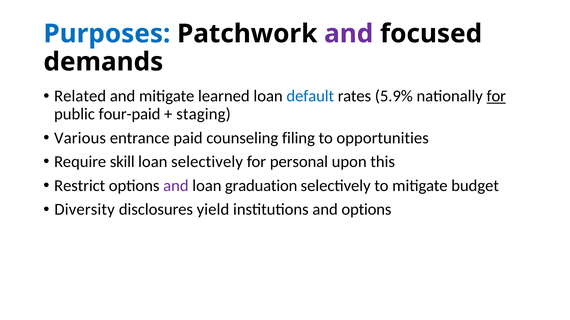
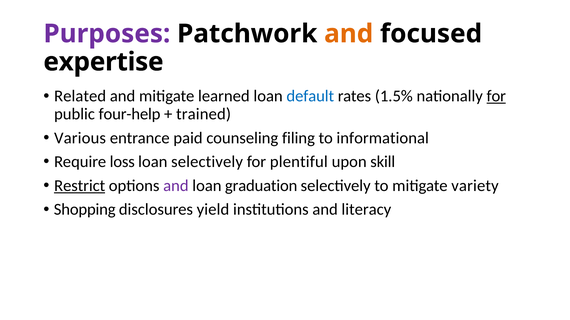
Purposes colour: blue -> purple (107, 34)
and colour: purple -> orange (349, 34)
demands: demands -> expertise (103, 62)
5.9%: 5.9% -> 1.5% (394, 96)
four-paid: four-paid -> four-help (130, 114)
staging: staging -> trained (204, 114)
opportunities: opportunities -> informational (383, 138)
skill: skill -> loss (122, 162)
personal: personal -> plentiful (299, 162)
this: this -> skill (383, 162)
Restrict underline: none -> present (80, 186)
budget: budget -> variety (475, 186)
Diversity: Diversity -> Shopping (85, 210)
and options: options -> literacy (366, 210)
